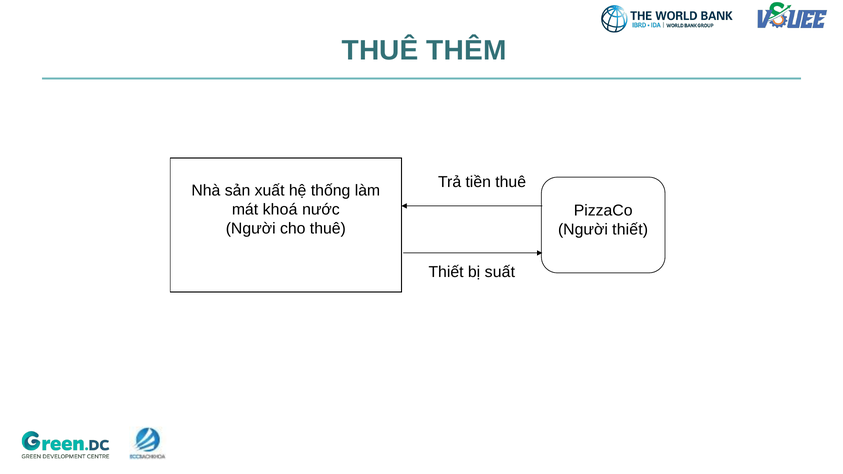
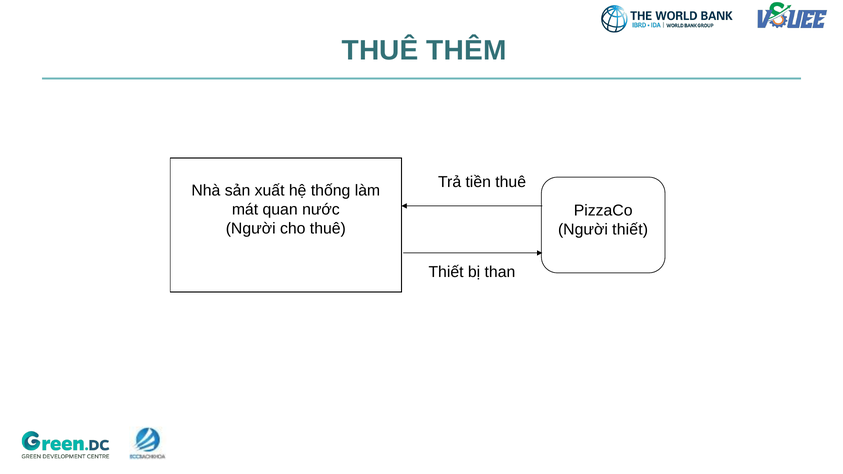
khoá: khoá -> quan (280, 210)
suất: suất -> than (500, 272)
